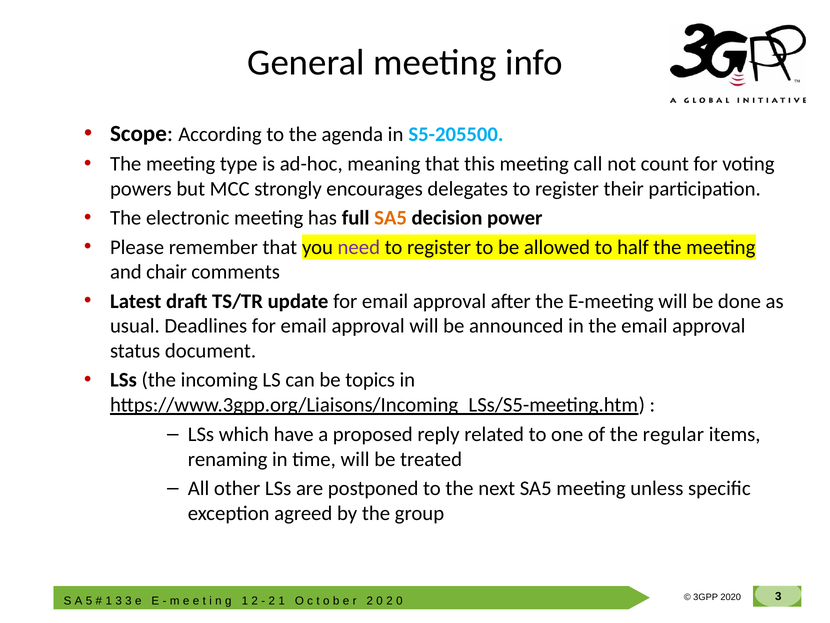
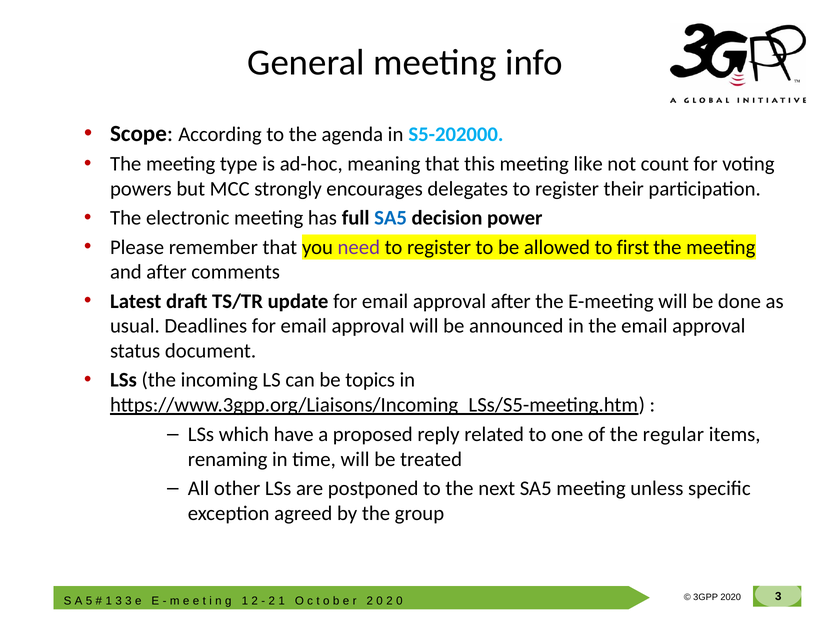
S5-205500: S5-205500 -> S5-202000 (456, 134)
call: call -> like (588, 164)
SA5 colour: orange -> blue (391, 218)
half: half -> first (633, 247)
and chair: chair -> after (167, 272)
